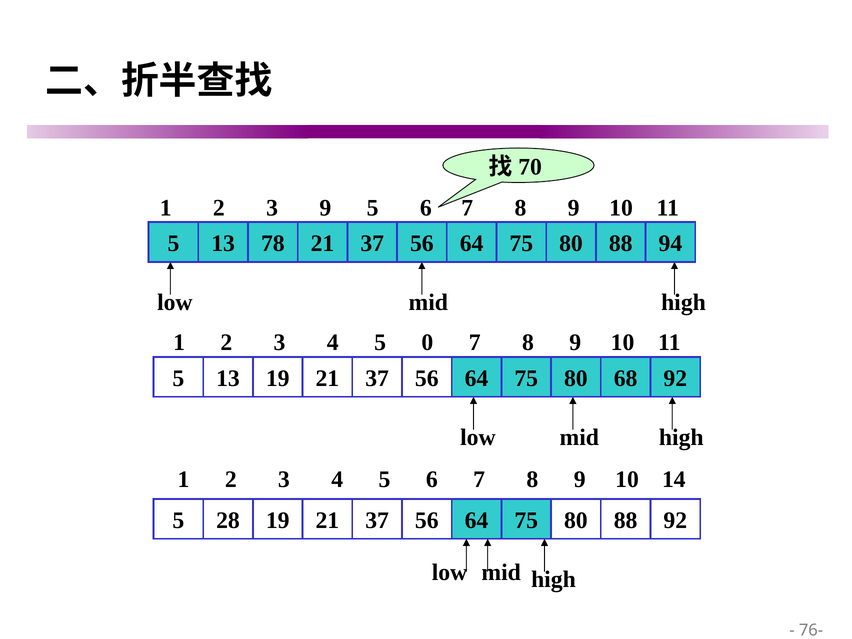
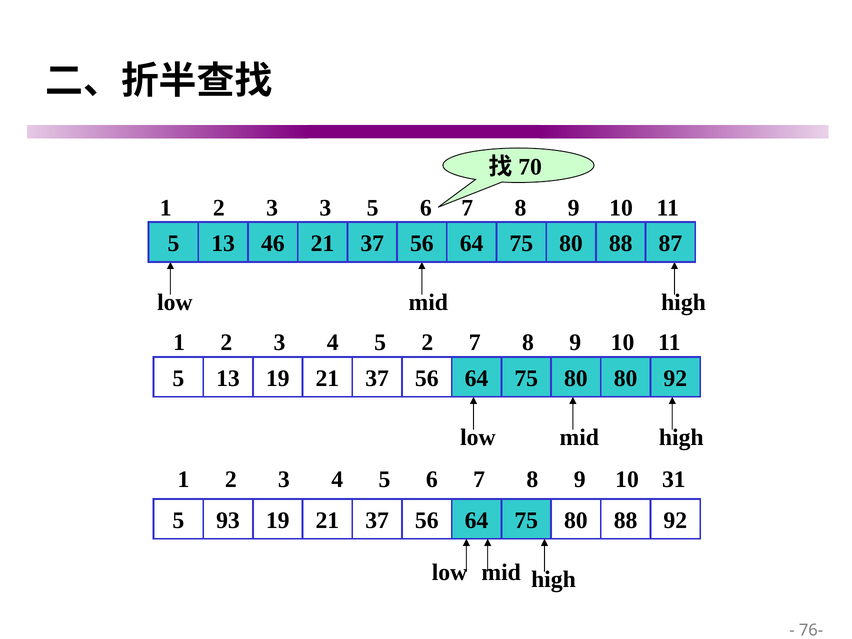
3 9: 9 -> 3 (325, 208)
78: 78 -> 46 (273, 244)
94: 94 -> 87 (670, 244)
5 0: 0 -> 2 (427, 343)
80 68: 68 -> 80 (626, 379)
14: 14 -> 31 (674, 479)
28: 28 -> 93 (228, 521)
